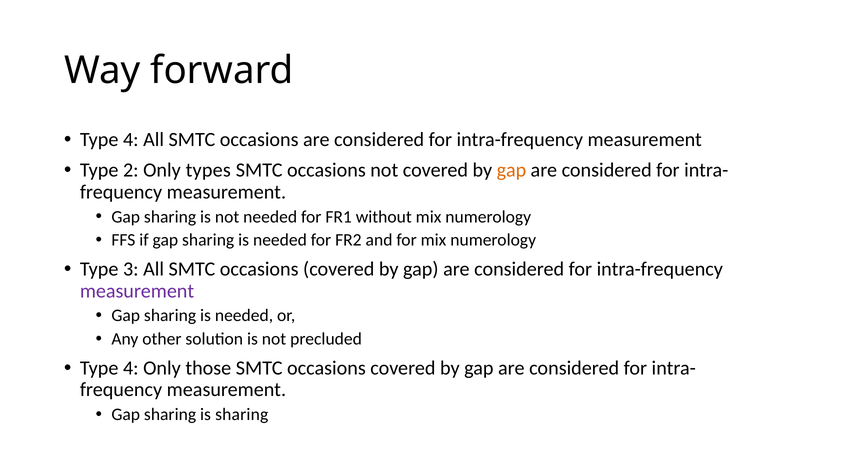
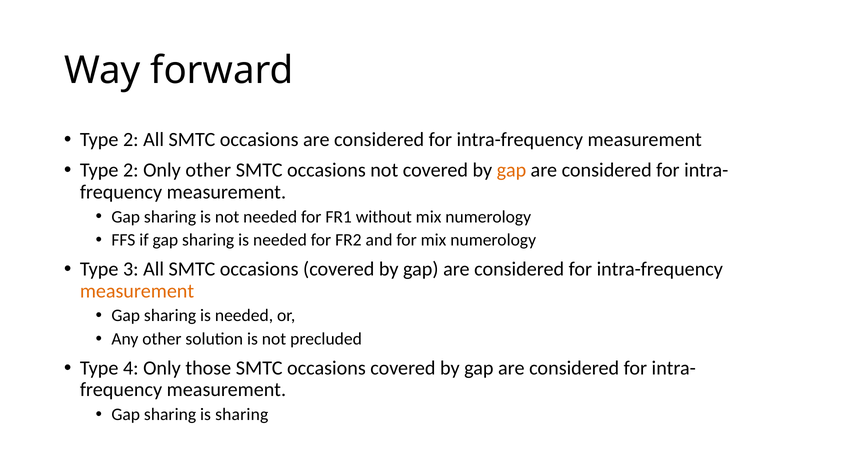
4: 4 -> 2 (131, 140)
Only types: types -> other (208, 170)
measurement colour: purple -> orange (137, 291)
